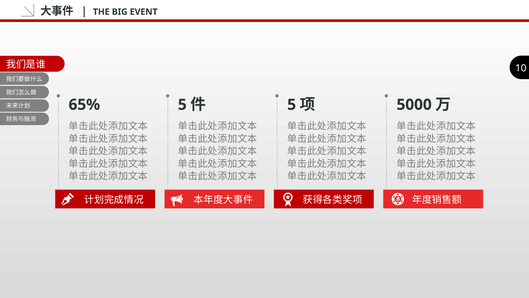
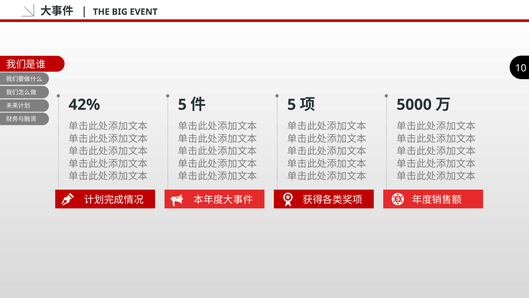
65%: 65% -> 42% (84, 105)
